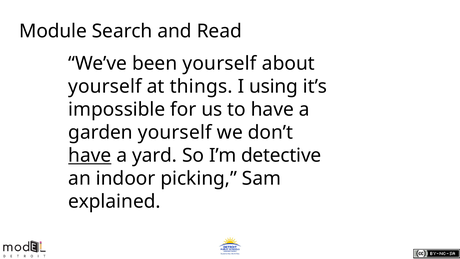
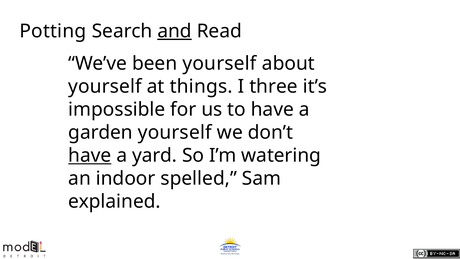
Module: Module -> Potting (53, 31)
and underline: none -> present (175, 31)
using: using -> three (274, 86)
detective: detective -> watering (281, 155)
picking: picking -> spelled (199, 178)
